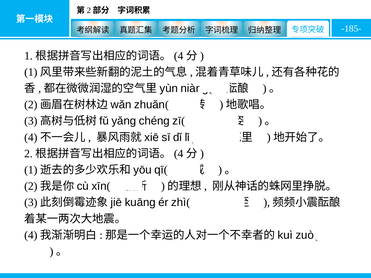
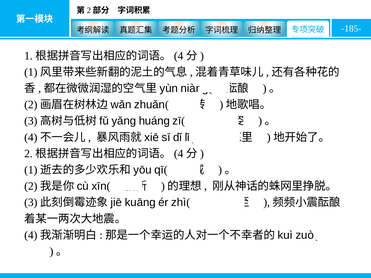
chéng: chéng -> huáng (154, 121)
